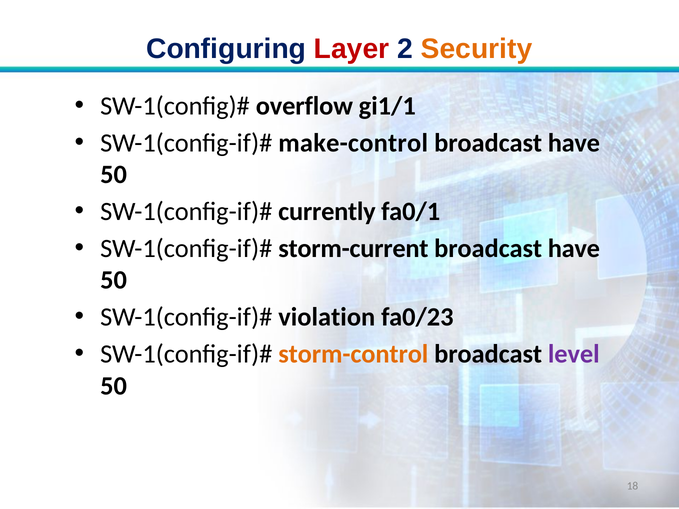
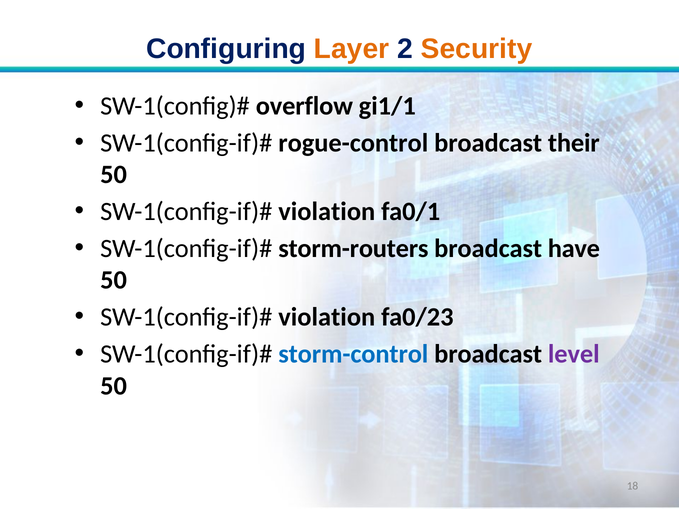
Layer colour: red -> orange (352, 49)
make-control: make-control -> rogue-control (353, 143)
have: have -> their (574, 143)
currently: currently -> violation (327, 212)
storm-current: storm-current -> storm-routers (353, 249)
storm-control colour: orange -> blue (353, 354)
